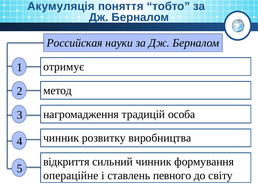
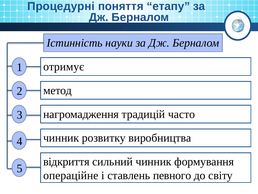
Акумуляція: Акумуляція -> Процедурні (61, 6)
тобто: тобто -> етапу (168, 6)
Российская: Российская -> Істинність (75, 43)
особа: особа -> часто (182, 114)
